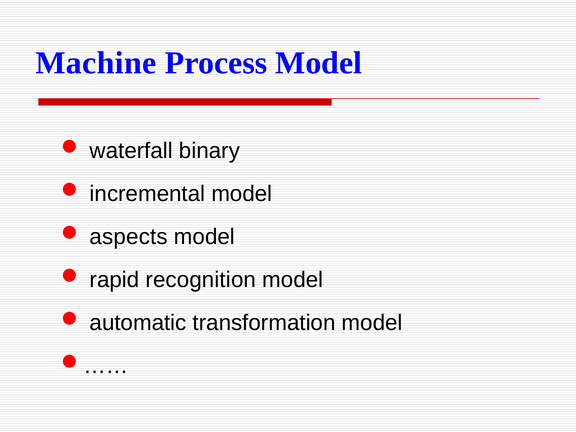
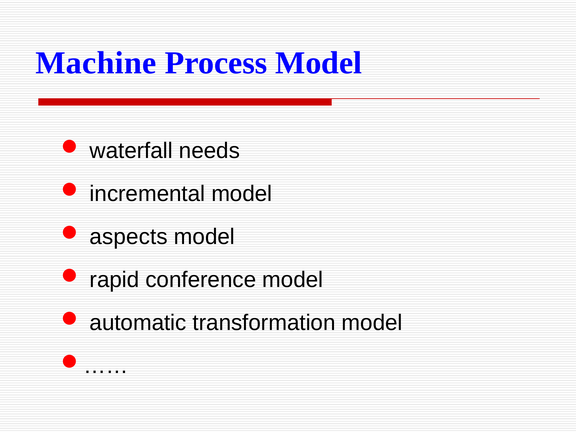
binary: binary -> needs (209, 151)
recognition: recognition -> conference (201, 280)
